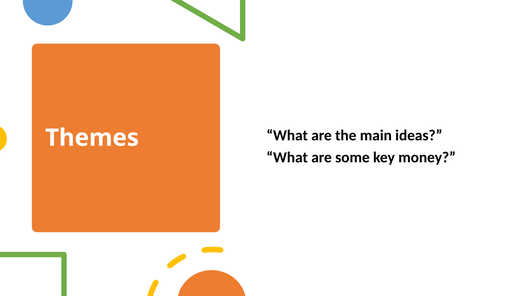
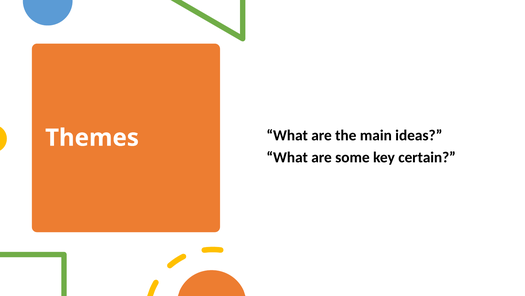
money: money -> certain (427, 157)
